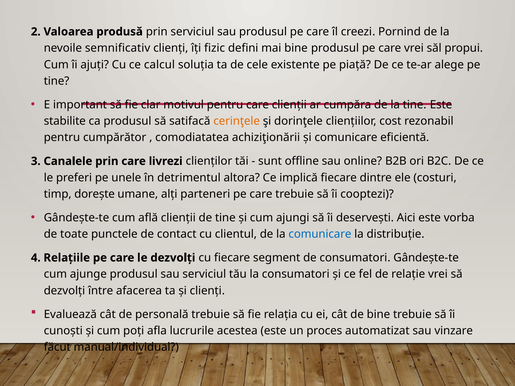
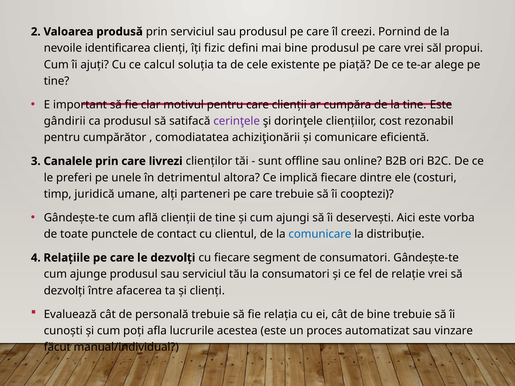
semnificativ: semnificativ -> identificarea (118, 48)
stabilite: stabilite -> gândirii (65, 121)
cerinţele colour: orange -> purple (237, 121)
dorește: dorește -> juridică (94, 194)
